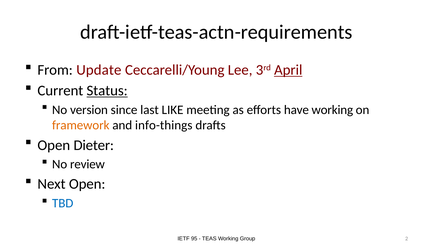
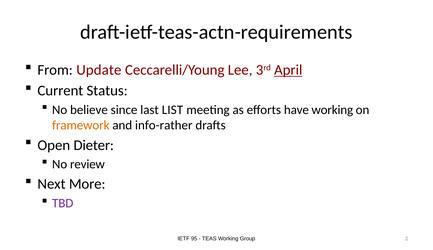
Status underline: present -> none (107, 91)
version: version -> believe (89, 110)
LIKE: LIKE -> LIST (172, 110)
info-things: info-things -> info-rather (164, 125)
Next Open: Open -> More (87, 184)
TBD colour: blue -> purple (63, 203)
